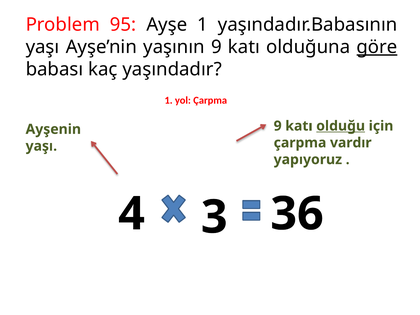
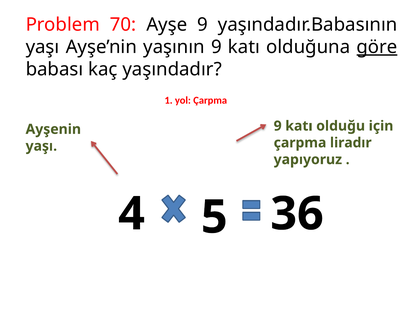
95: 95 -> 70 (123, 25)
Ayşe 1: 1 -> 9 (203, 25)
olduğu underline: present -> none (341, 126)
vardır: vardır -> liradır (351, 143)
3: 3 -> 5 (214, 217)
